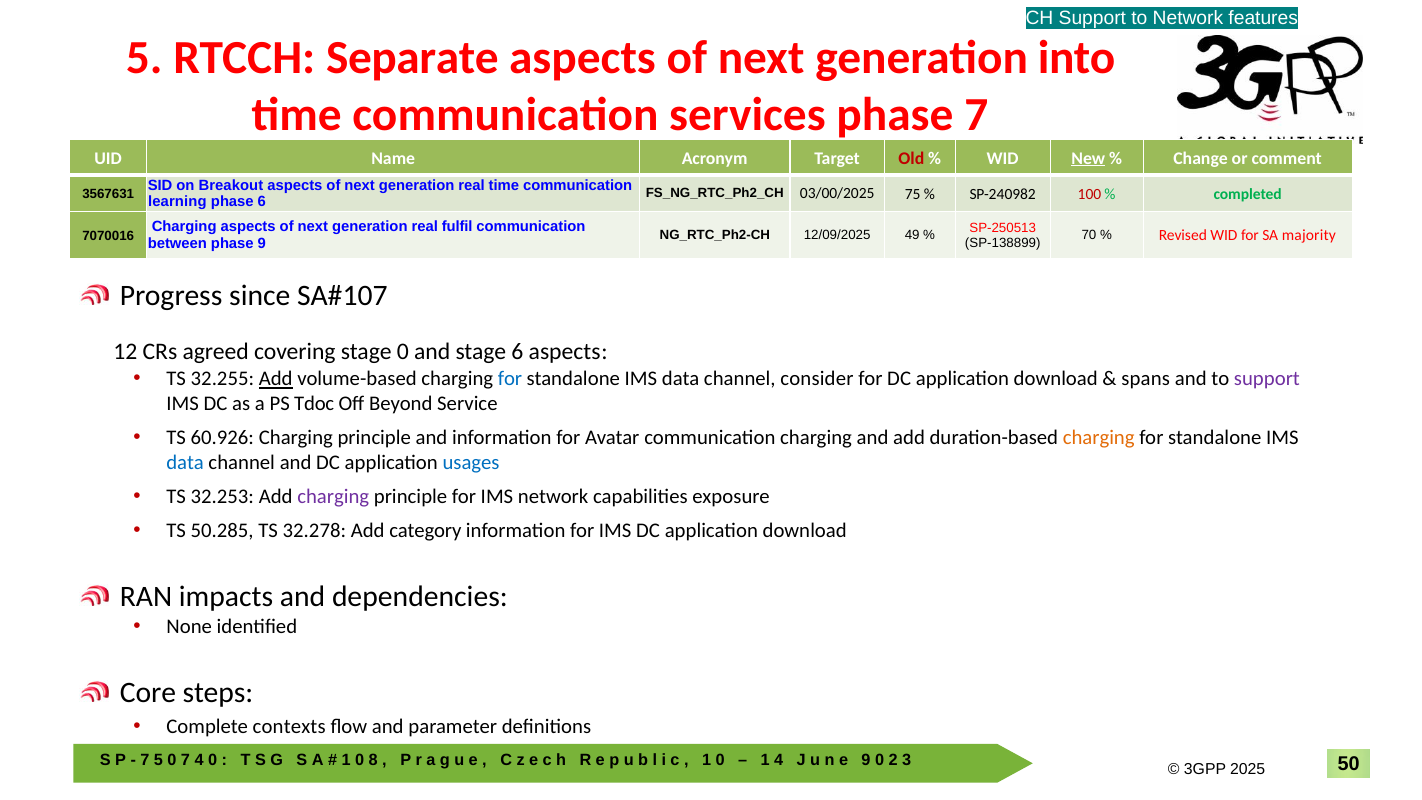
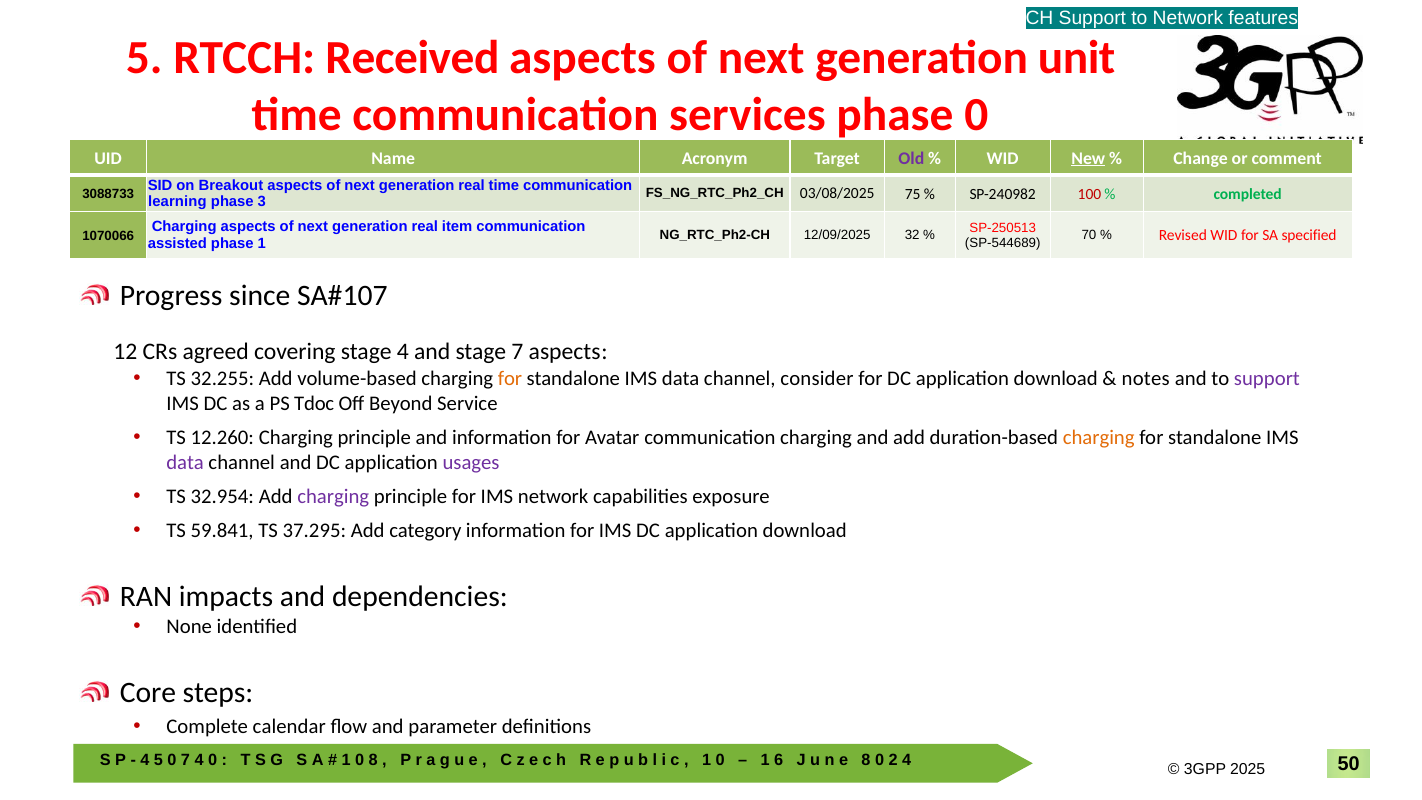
Separate: Separate -> Received (412, 58)
into: into -> unit (1077, 58)
phase 7: 7 -> 0 (976, 115)
Old colour: red -> purple (911, 158)
03/00/2025: 03/00/2025 -> 03/08/2025 (837, 193)
3567631: 3567631 -> 3088733 (108, 194)
phase 6: 6 -> 3 (262, 202)
fulfil: fulfil -> item (457, 227)
49: 49 -> 32 (912, 235)
majority: majority -> specified (1309, 236)
7070016: 7070016 -> 1070066 (108, 236)
SP-138899: SP-138899 -> SP-544689 (1003, 243)
between: between -> assisted (177, 243)
phase 9: 9 -> 1 (262, 243)
stage 0: 0 -> 4 (403, 351)
stage 6: 6 -> 7 (517, 351)
Add underline: present -> none (276, 379)
for colour: blue -> orange (510, 379)
spans: spans -> notes (1146, 379)
60.926: 60.926 -> 12.260 (222, 438)
data colour: blue -> purple (185, 463)
usages colour: blue -> purple (471, 463)
32.253: 32.253 -> 32.954 (222, 496)
50.285: 50.285 -> 59.841 (222, 530)
32.278: 32.278 -> 37.295 (314, 530)
contexts: contexts -> calendar (289, 727)
7: 7 -> 4 (145, 760)
4: 4 -> 6 (779, 760)
9: 9 -> 8 (866, 760)
2 3: 3 -> 4 (907, 760)
